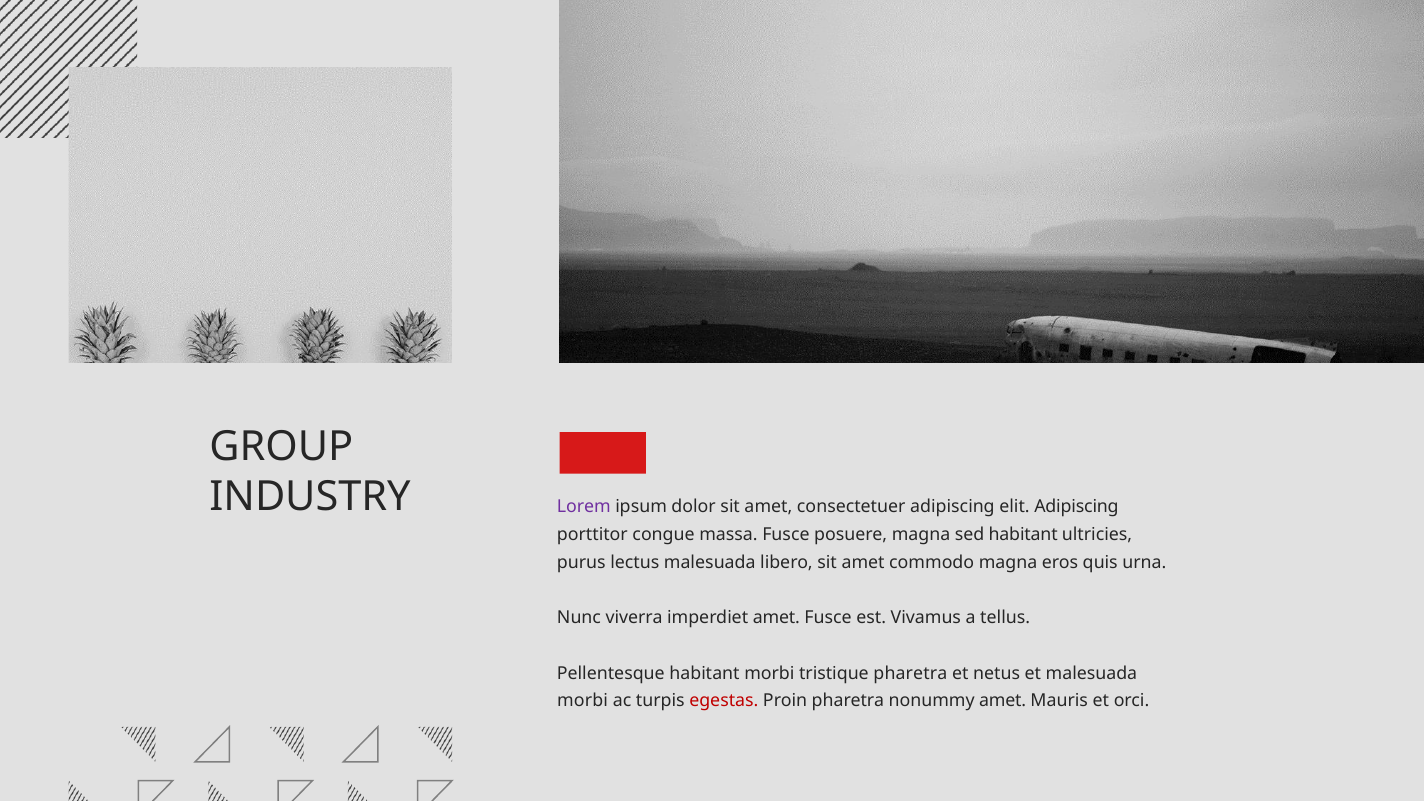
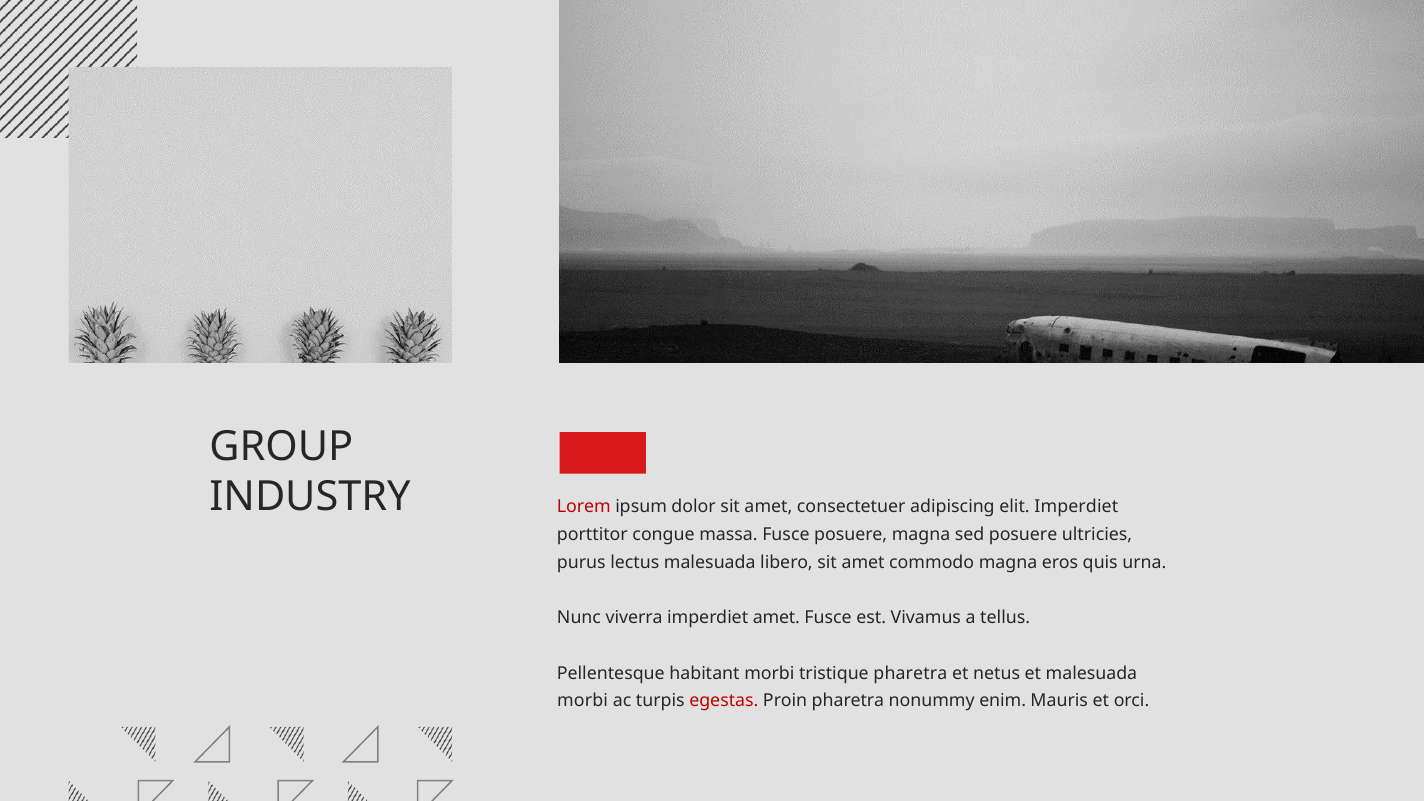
Lorem colour: purple -> red (584, 507)
elit Adipiscing: Adipiscing -> Imperdiet (1076, 507)
sed habitant: habitant -> posuere (1023, 534)
nonummy amet: amet -> enim (1003, 701)
